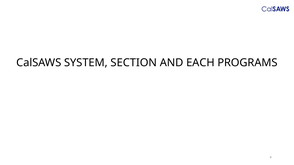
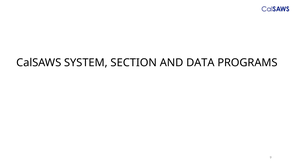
EACH: EACH -> DATA (200, 63)
